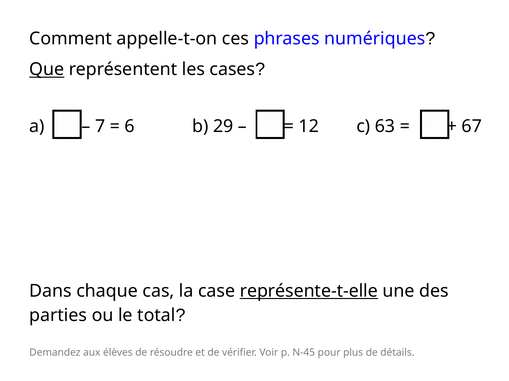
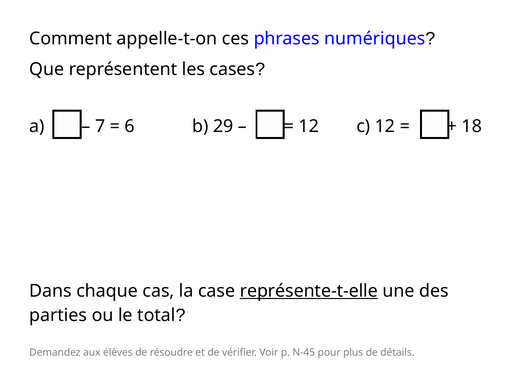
Que underline: present -> none (47, 70)
c 63: 63 -> 12 (385, 127)
67: 67 -> 18 (472, 127)
